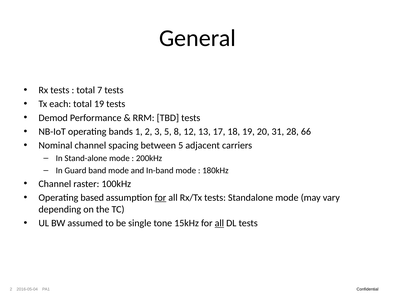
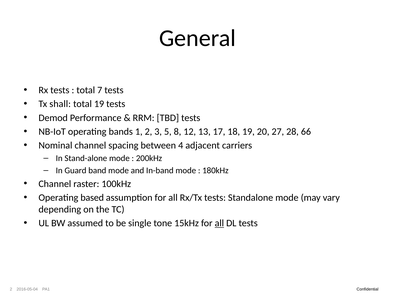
each: each -> shall (60, 104)
31: 31 -> 27 (278, 132)
between 5: 5 -> 4 (181, 146)
for underline: present -> none (160, 198)
